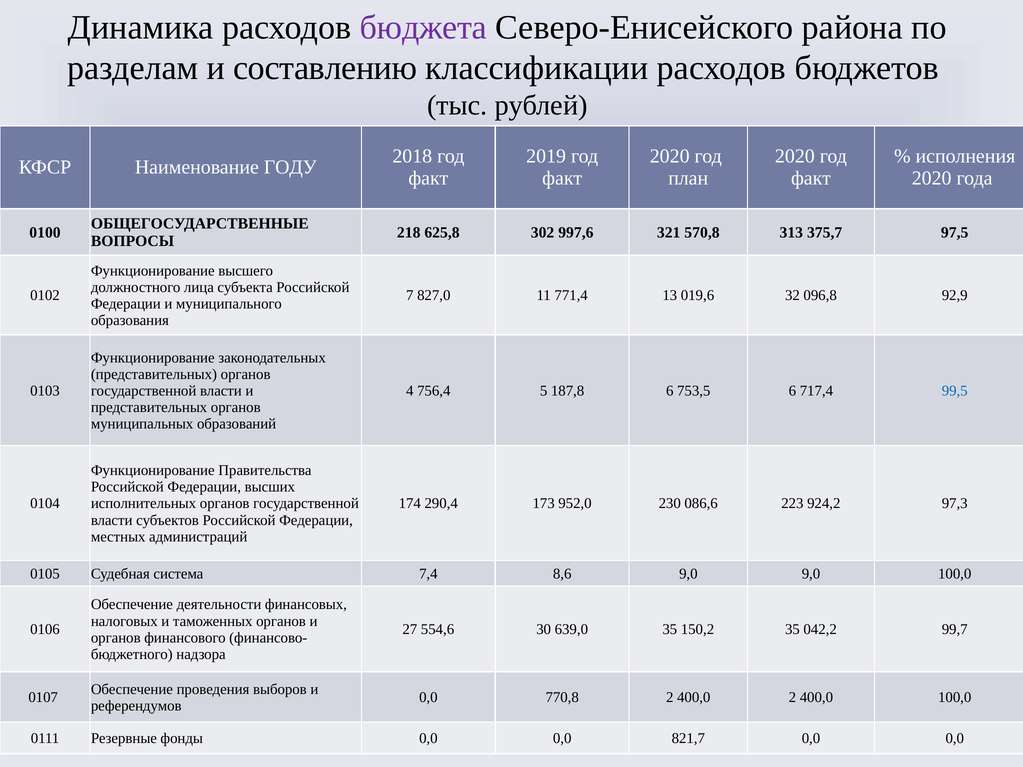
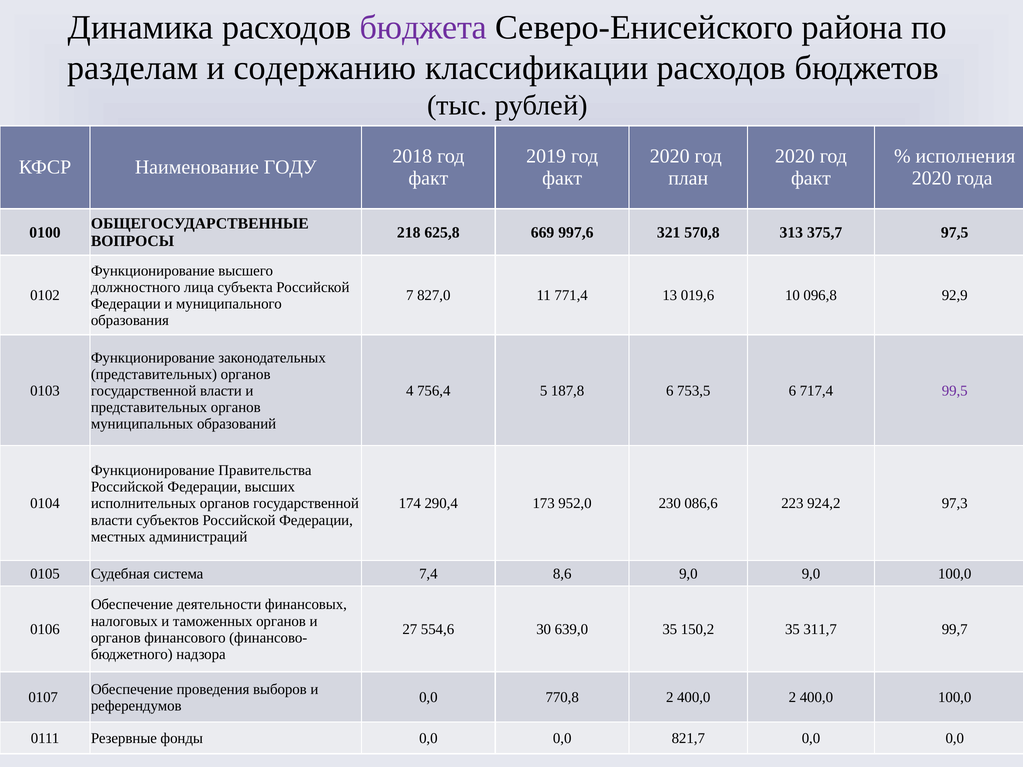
составлению: составлению -> содержанию (325, 68)
302: 302 -> 669 (543, 233)
32: 32 -> 10 (792, 296)
99,5 colour: blue -> purple (955, 391)
042,2: 042,2 -> 311,7 (820, 630)
